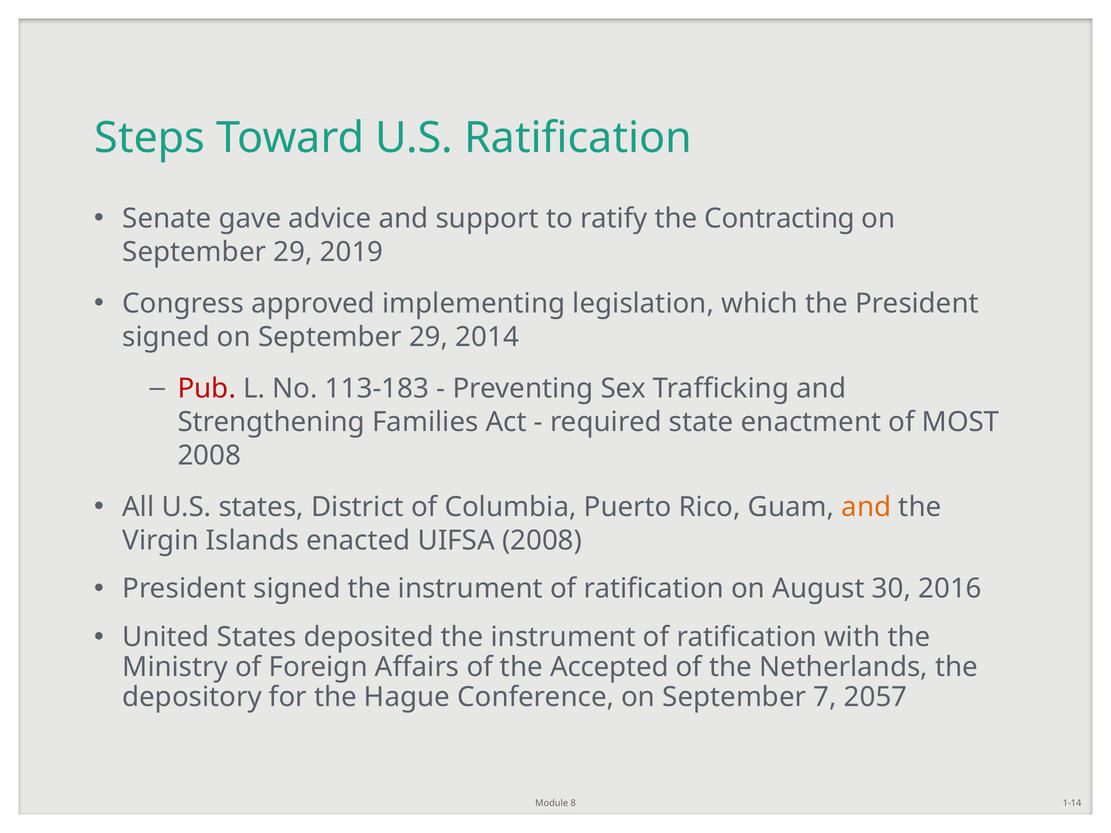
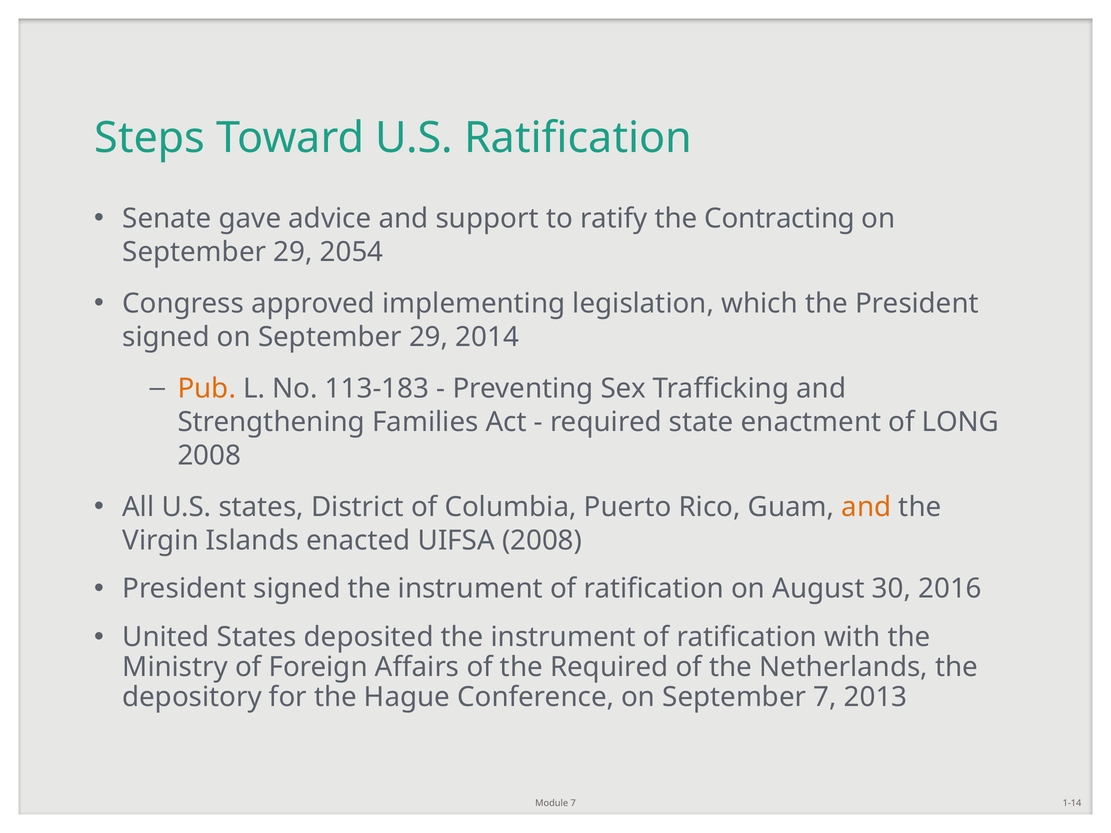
2019: 2019 -> 2054 (352, 252)
Pub colour: red -> orange (207, 389)
MOST: MOST -> LONG (961, 422)
the Accepted: Accepted -> Required (609, 667)
2057: 2057 -> 2013 (876, 697)
Module 8: 8 -> 7 (573, 803)
